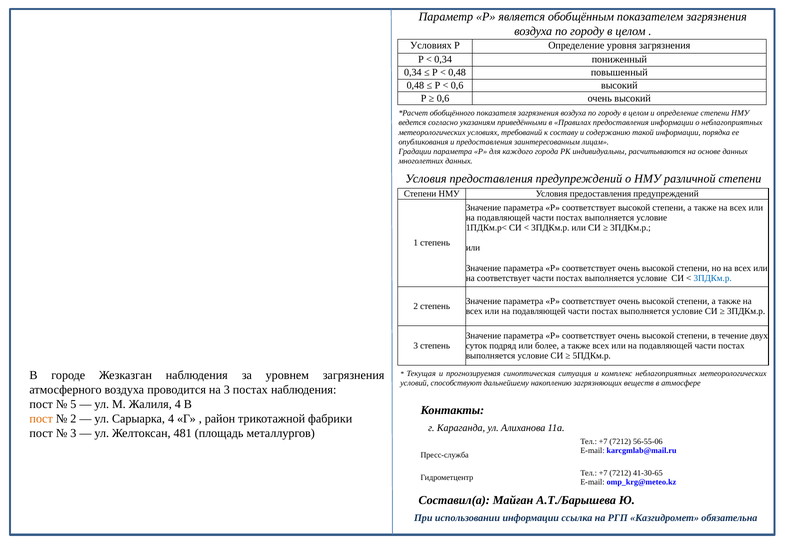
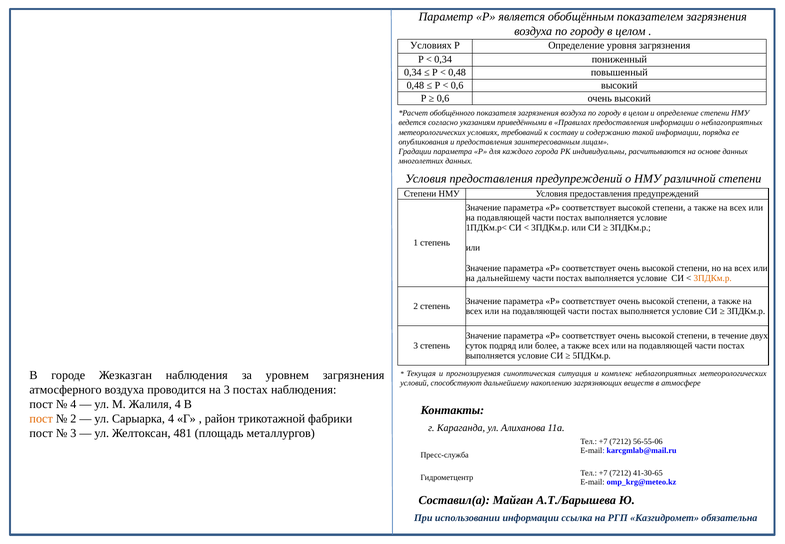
на соответствует: соответствует -> дальнейшему (504, 278)
3ПДКм.р colour: blue -> orange (713, 278)
5: 5 -> 4 (73, 404)
